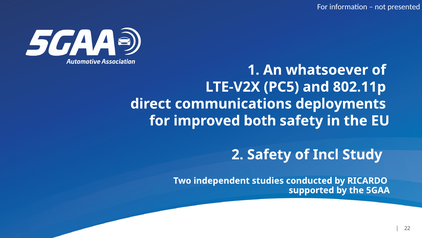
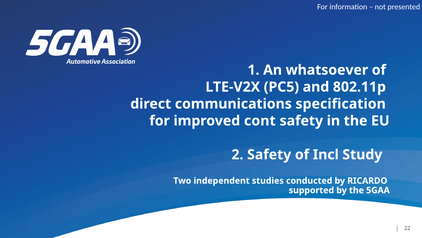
deployments: deployments -> specification (341, 104)
both: both -> cont (260, 120)
